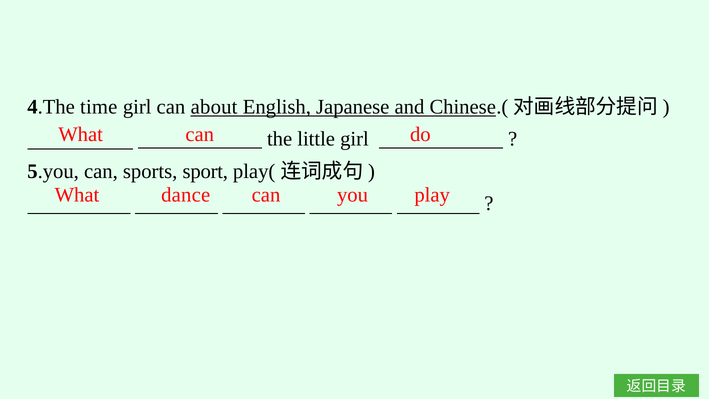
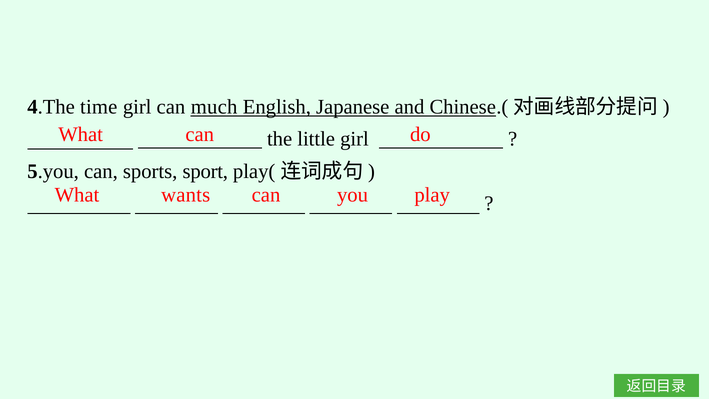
about: about -> much (214, 107)
dance: dance -> wants (186, 195)
